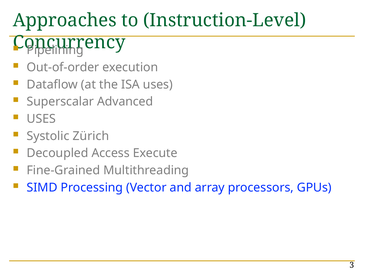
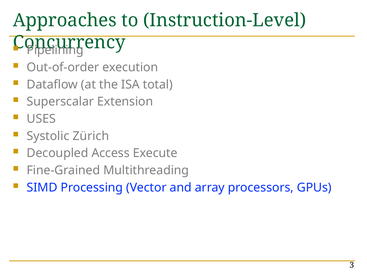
ISA uses: uses -> total (158, 84)
Advanced: Advanced -> Extension (125, 101)
